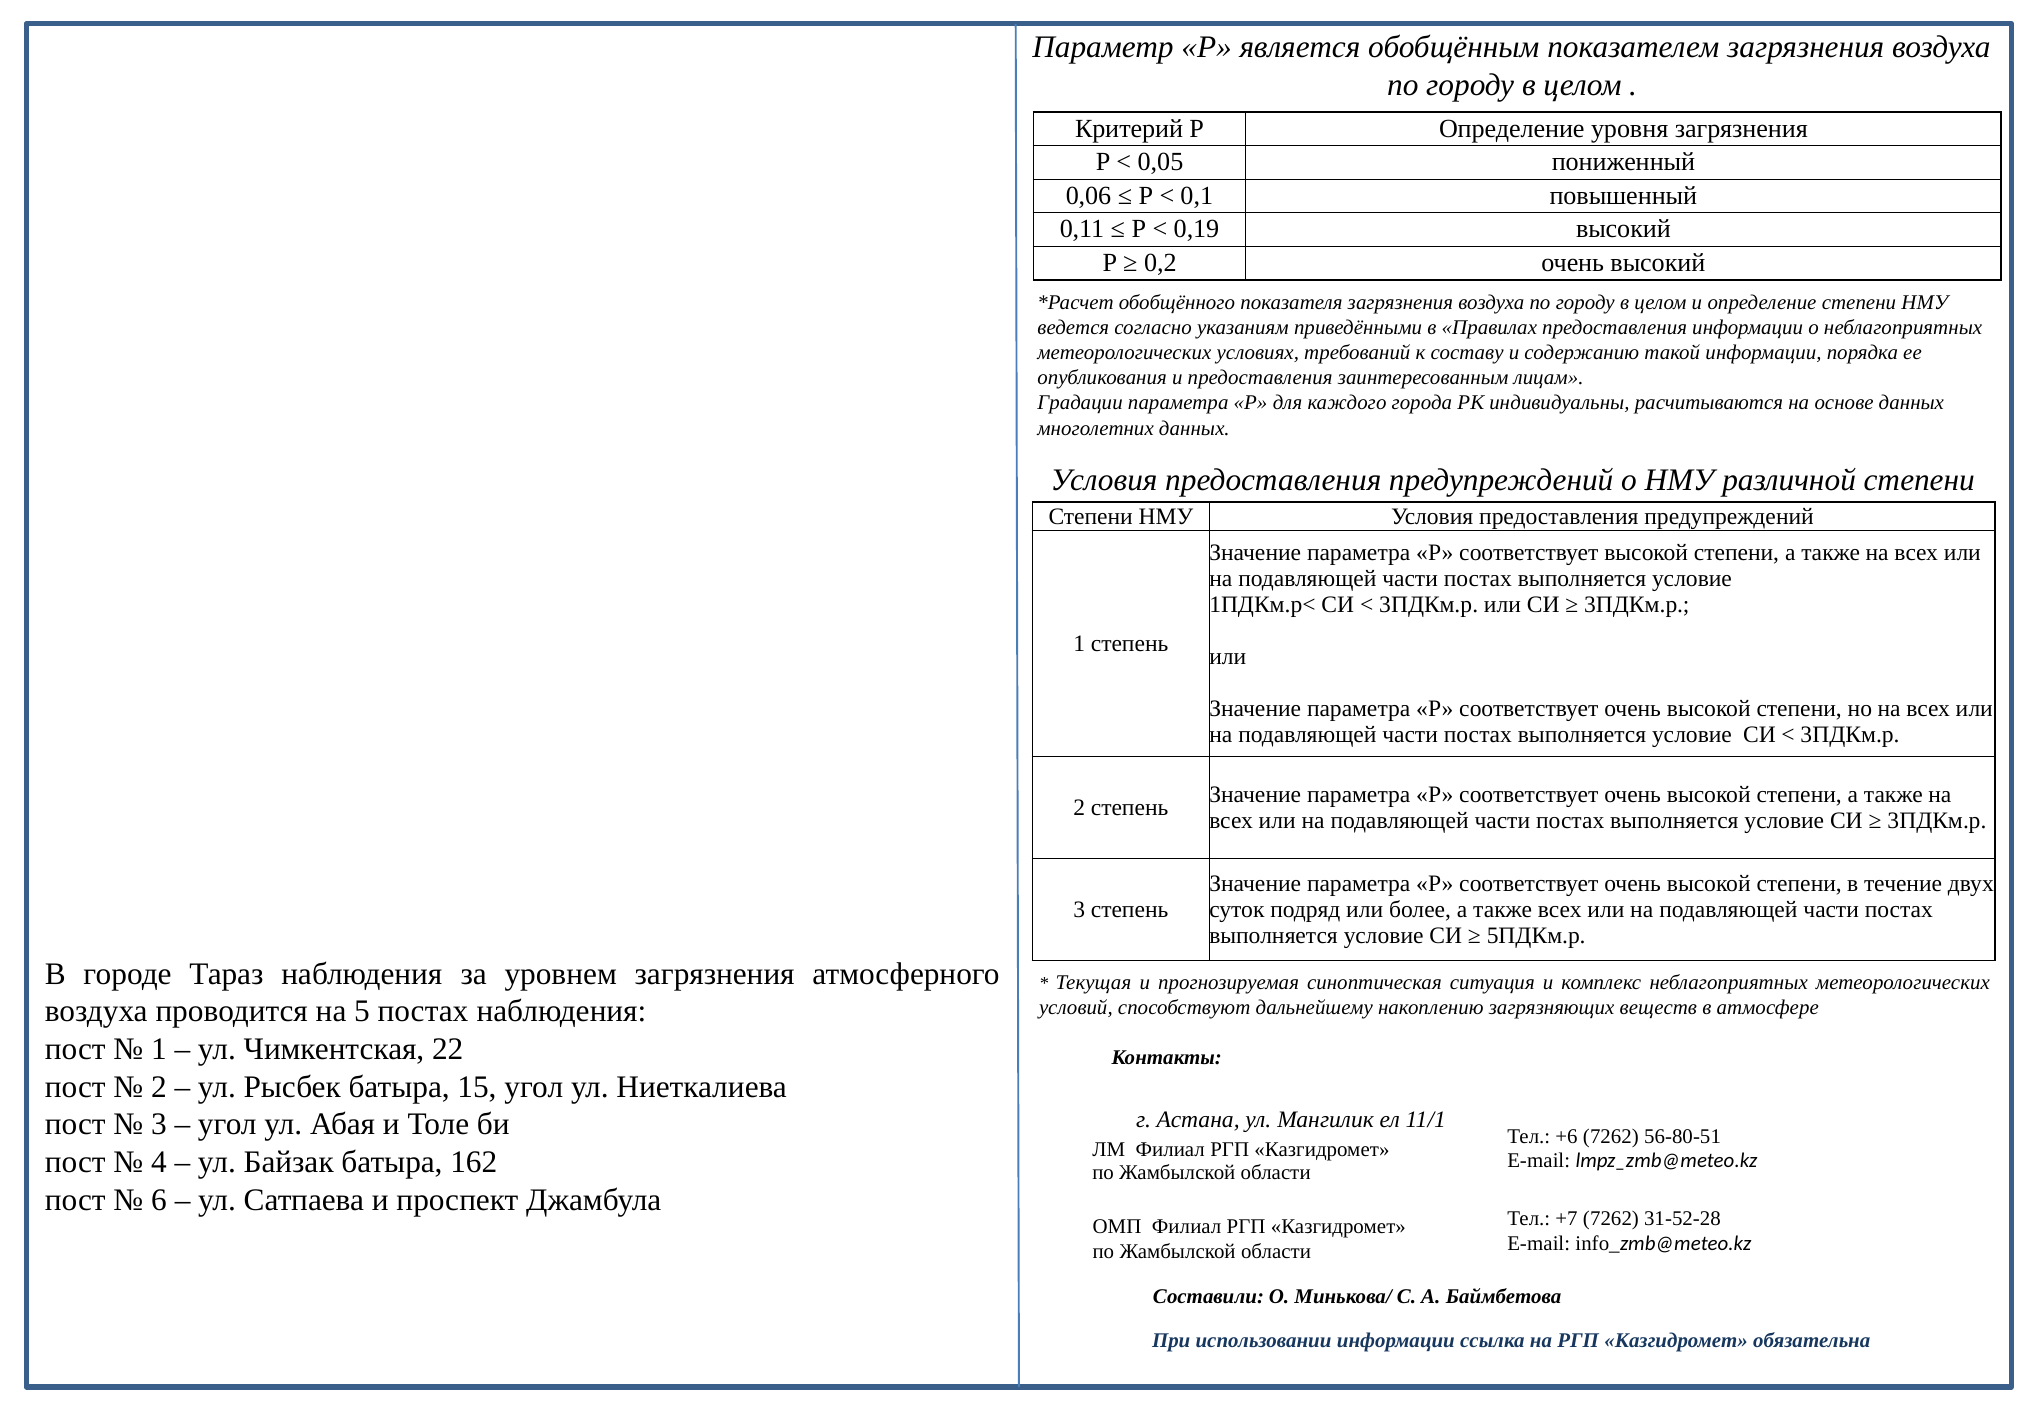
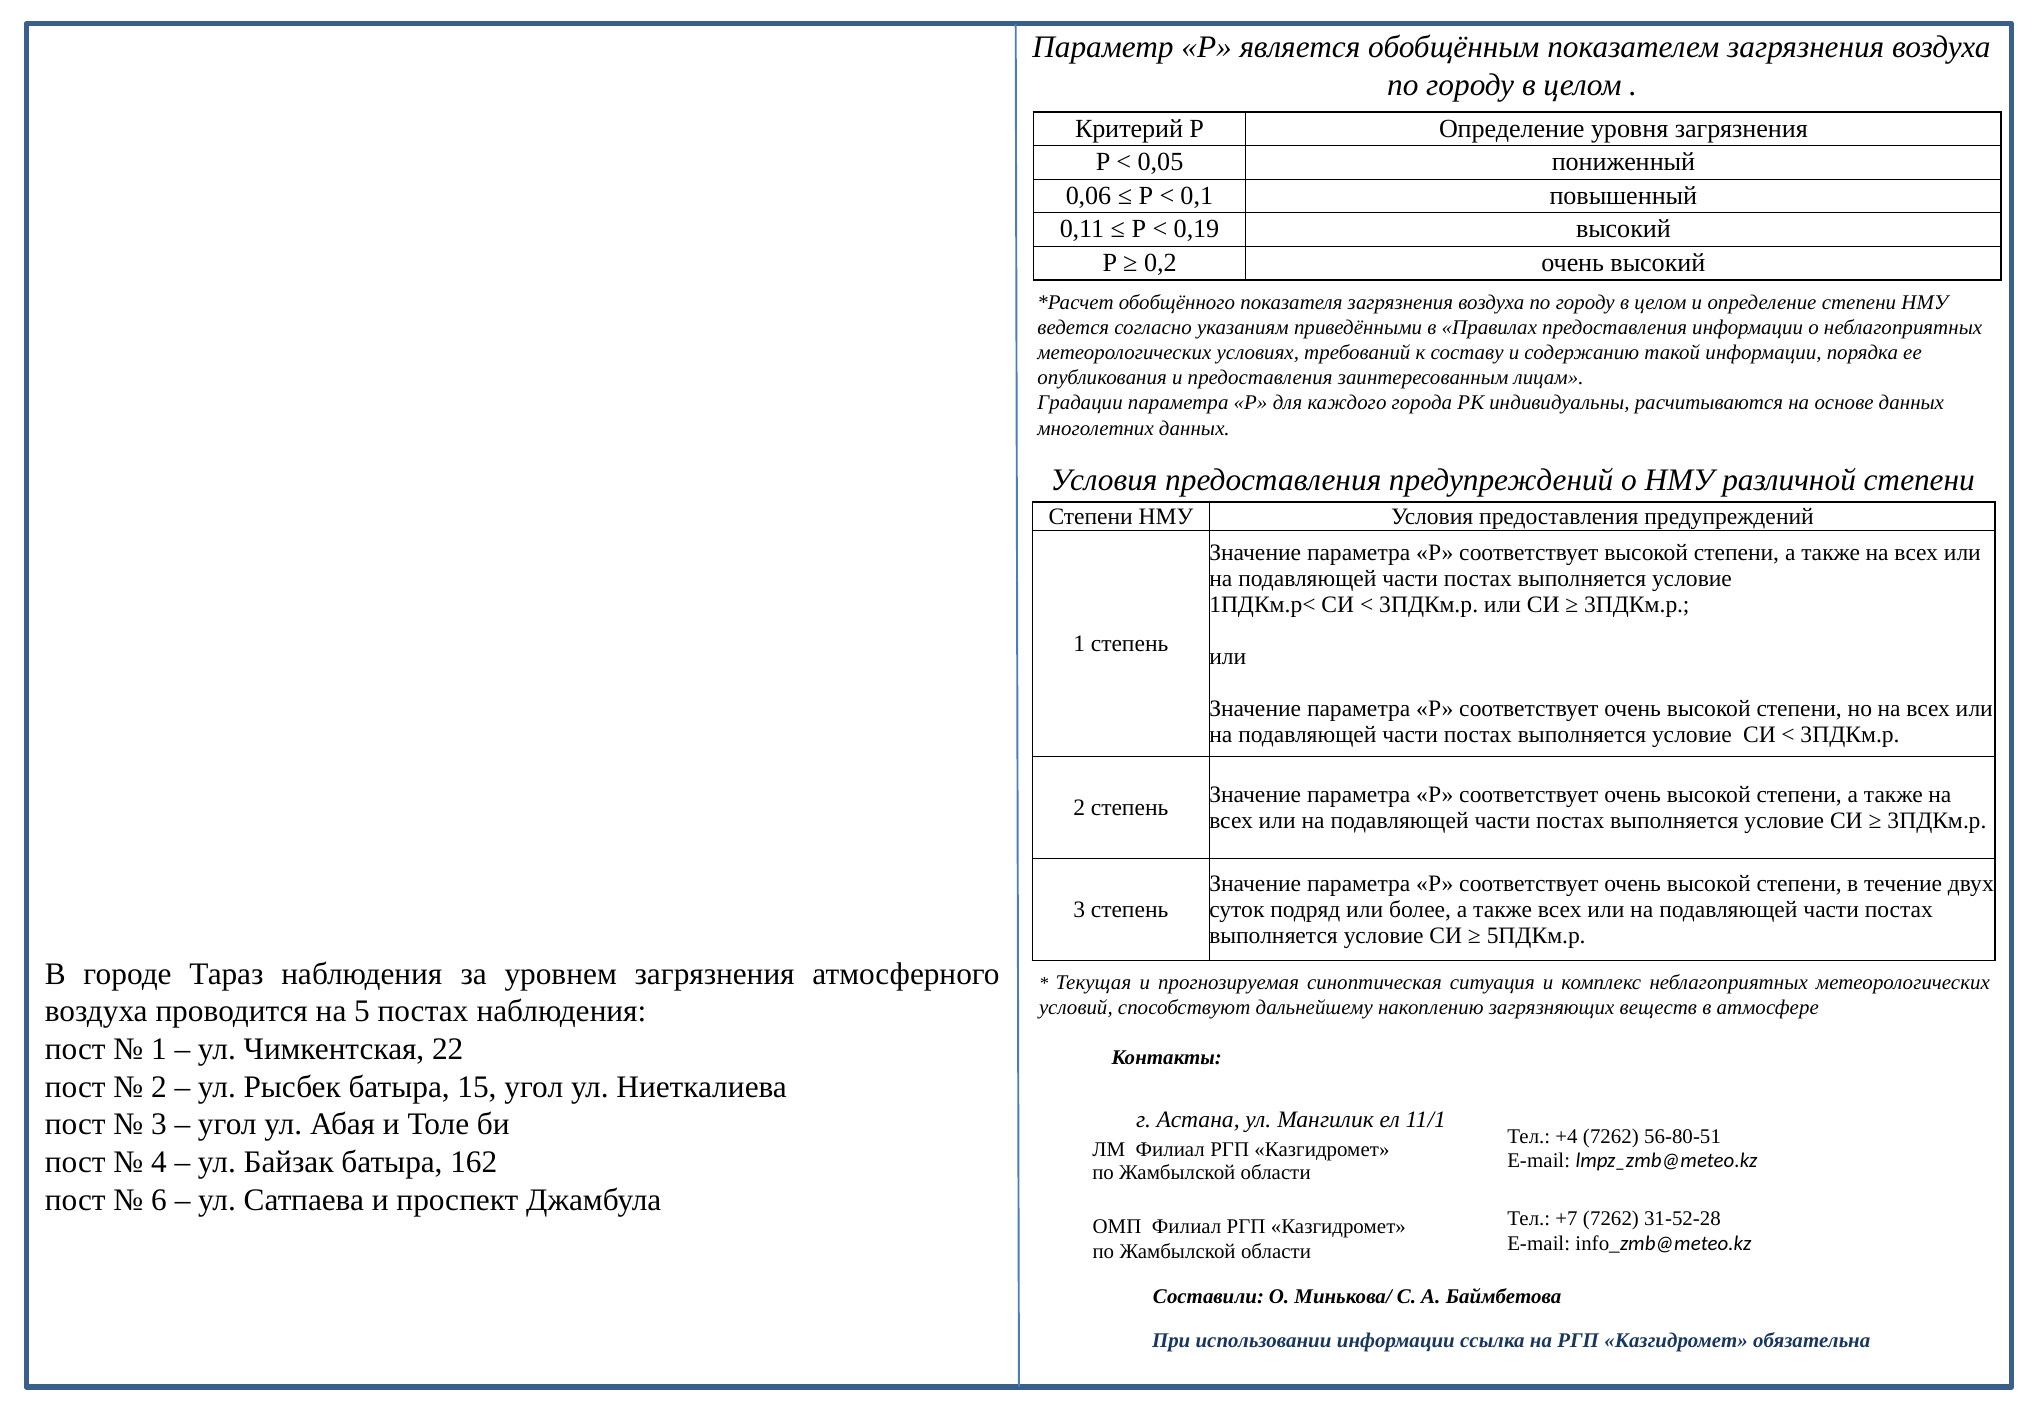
+6: +6 -> +4 (1566, 1136)
